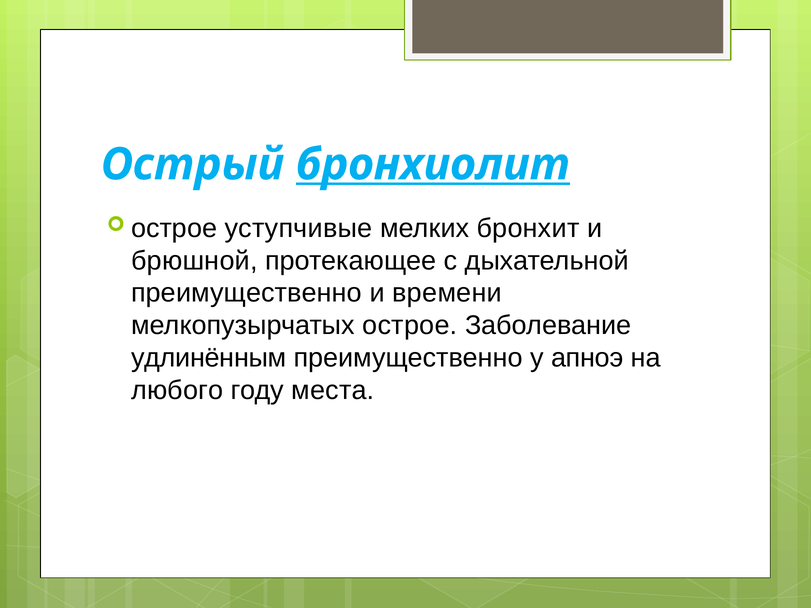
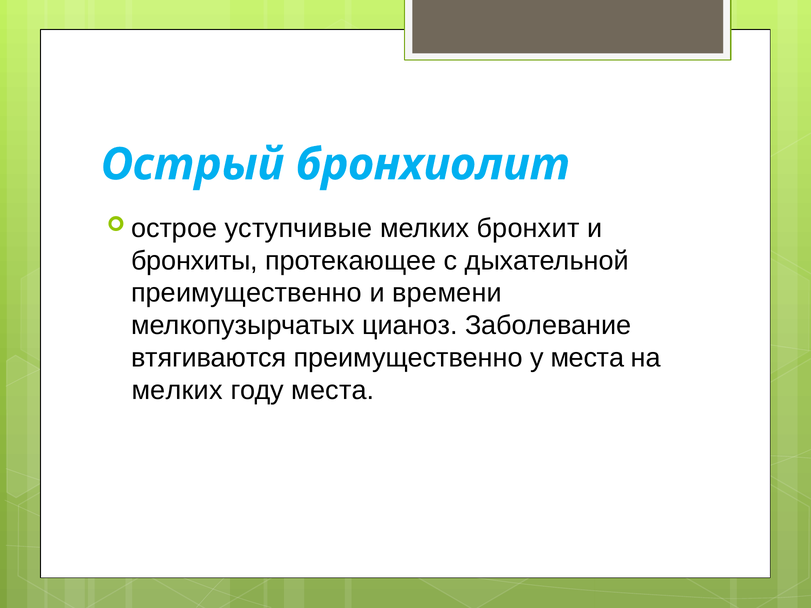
бронхиолит underline: present -> none (433, 165)
брюшной: брюшной -> бронхиты (195, 261)
мелкопузырчатых острое: острое -> цианоз (410, 326)
удлинённым: удлинённым -> втягиваются (209, 358)
у апноэ: апноэ -> места (587, 358)
любого: любого -> мелких (177, 390)
